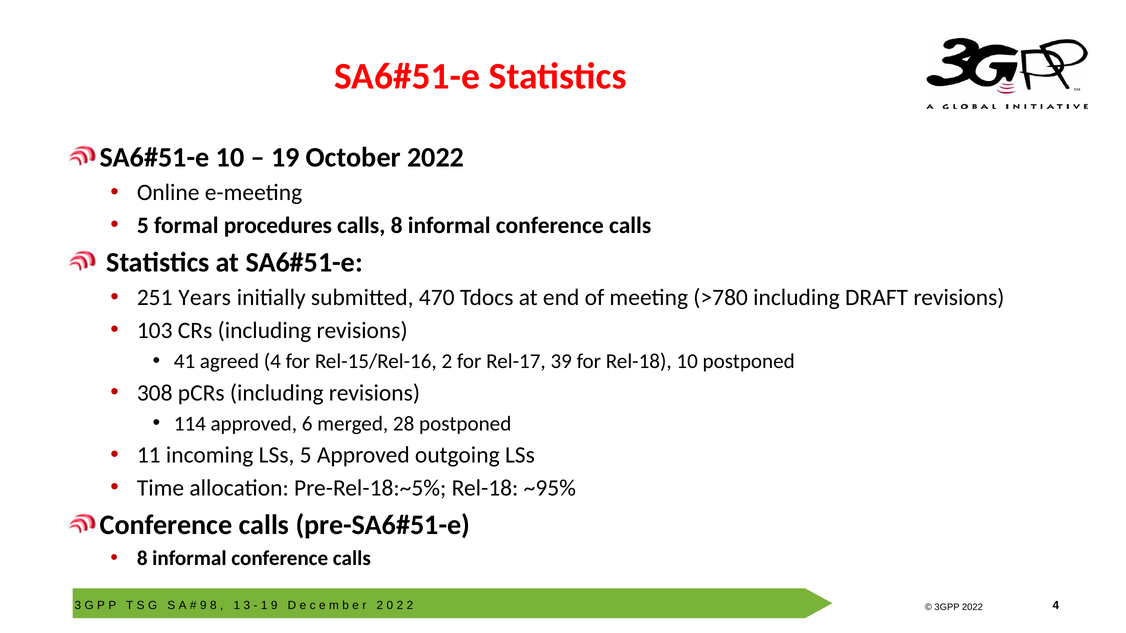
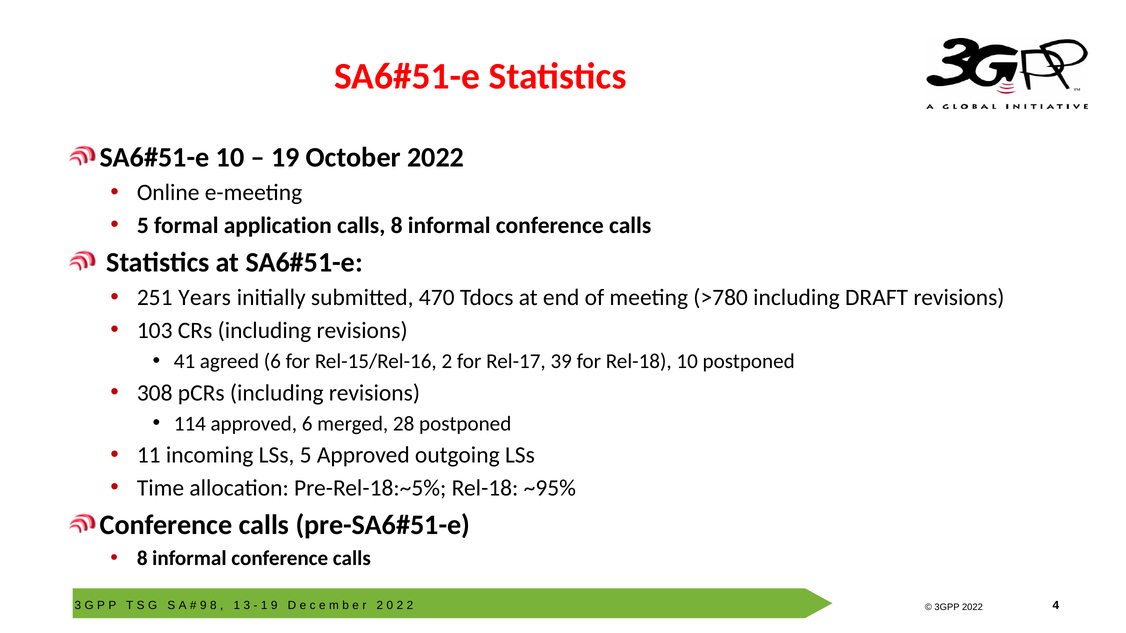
procedures: procedures -> application (278, 226)
agreed 4: 4 -> 6 (272, 361)
